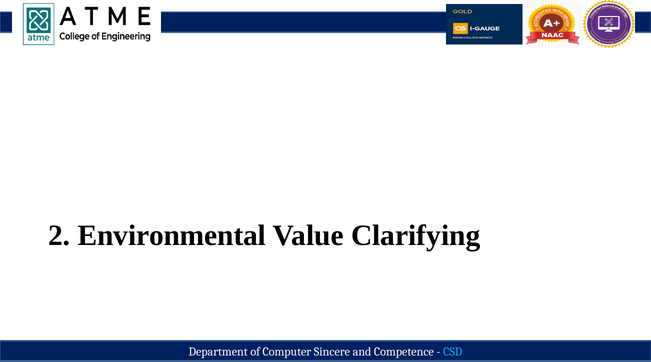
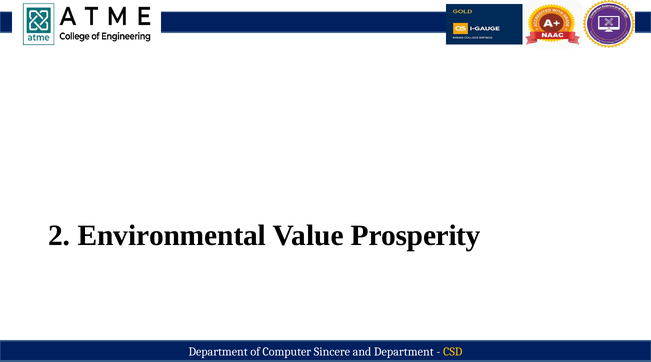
Clarifying: Clarifying -> Prosperity (416, 235)
and Competence: Competence -> Department (404, 351)
CSD colour: light blue -> yellow (453, 351)
